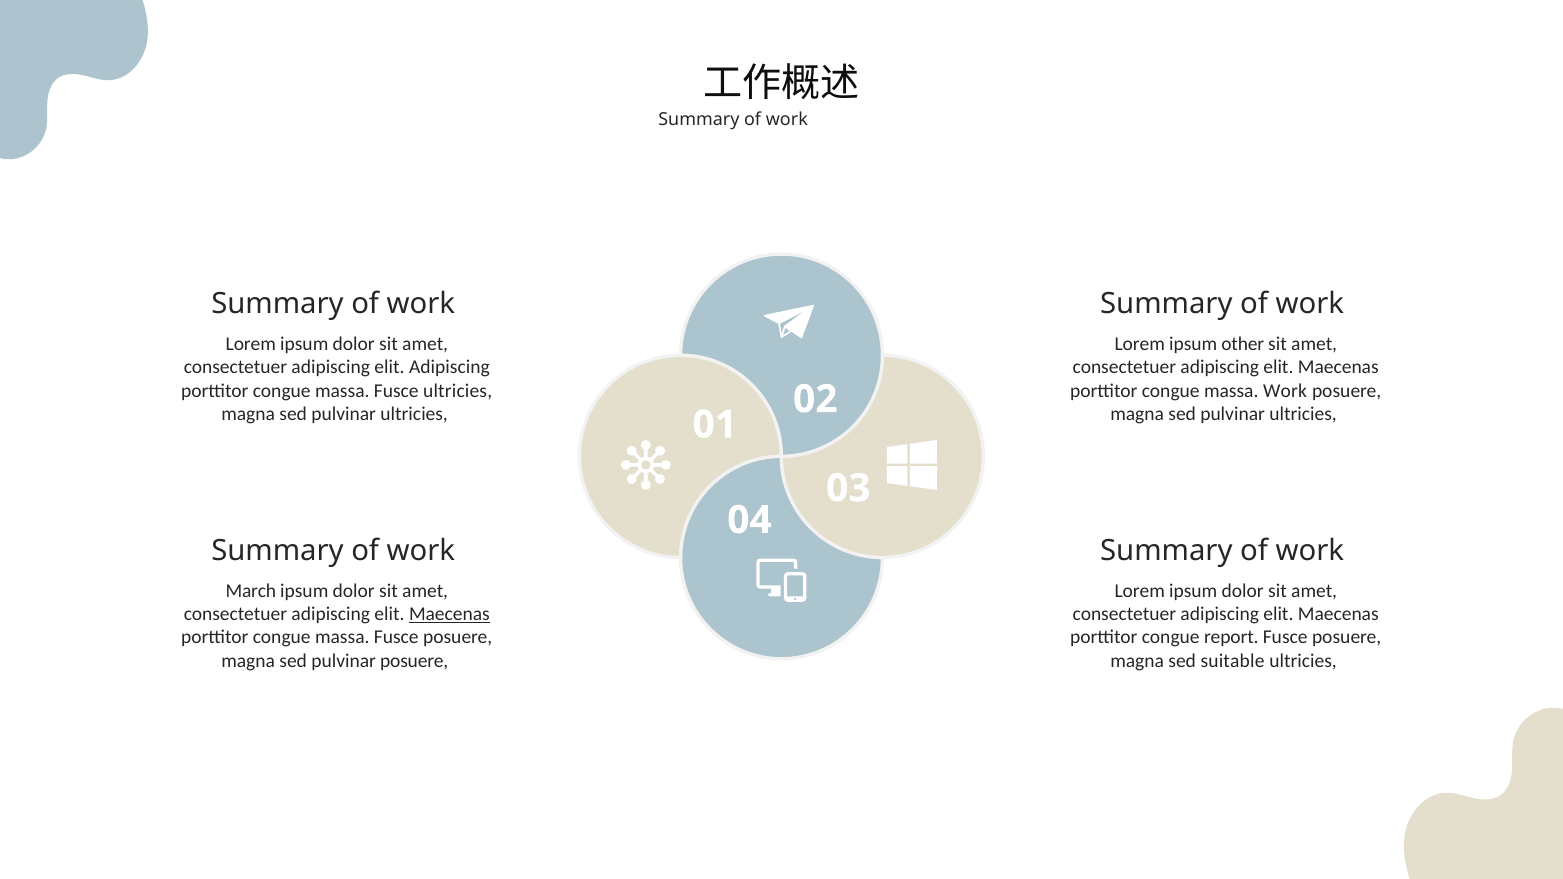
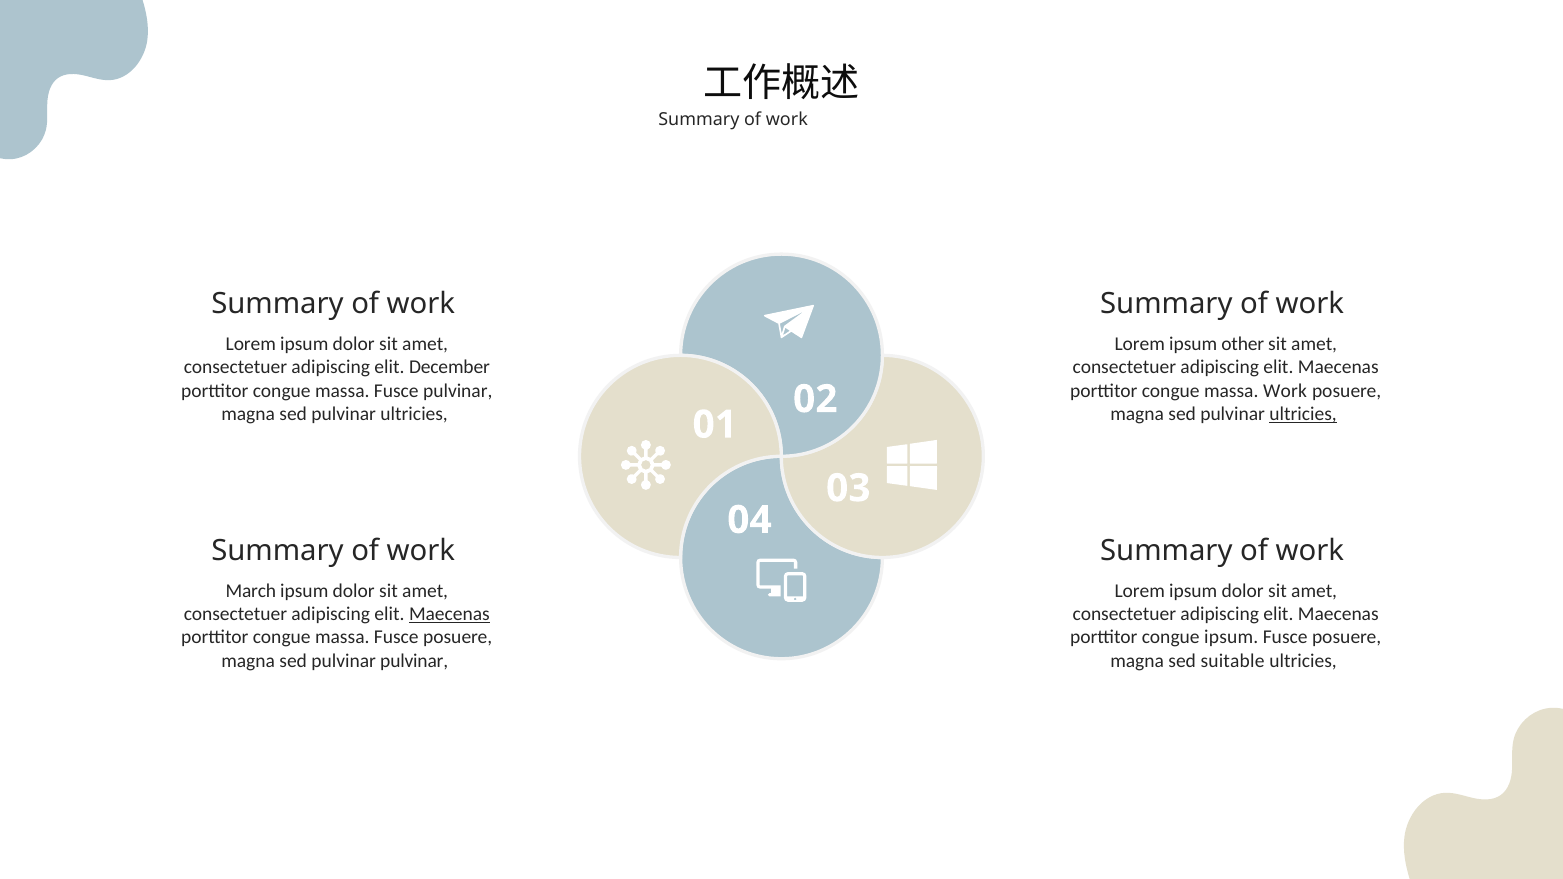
elit Adipiscing: Adipiscing -> December (449, 367)
Fusce ultricies: ultricies -> pulvinar (458, 391)
ultricies underline: none -> present (1303, 414)
congue report: report -> ipsum (1231, 638)
pulvinar posuere: posuere -> pulvinar (414, 661)
